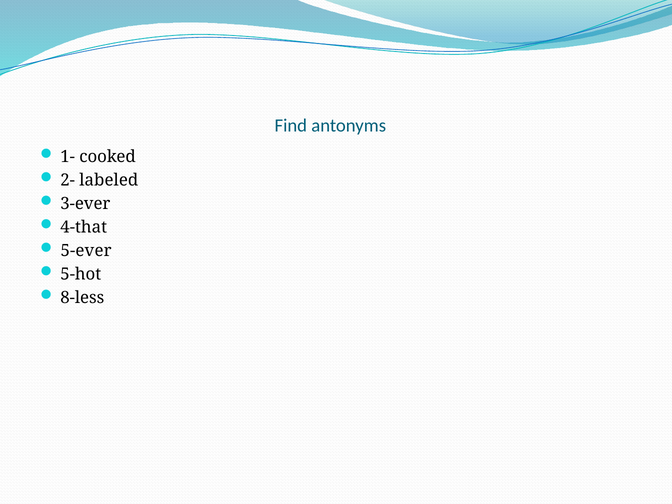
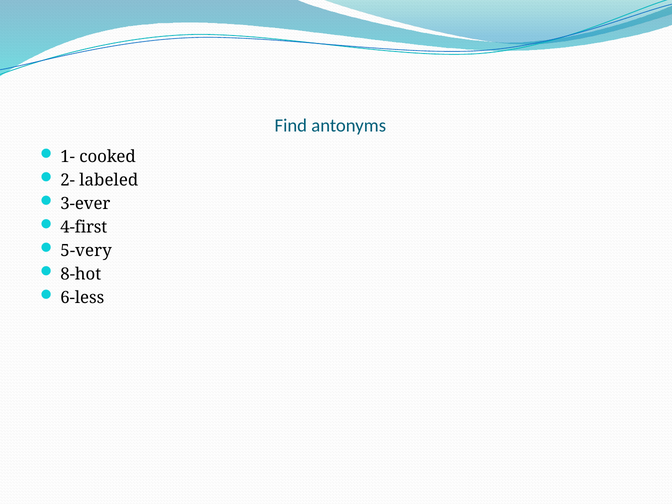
4-that: 4-that -> 4-first (84, 227)
5-ever: 5-ever -> 5-very (86, 251)
5-hot: 5-hot -> 8-hot (81, 274)
8-less: 8-less -> 6-less (82, 298)
